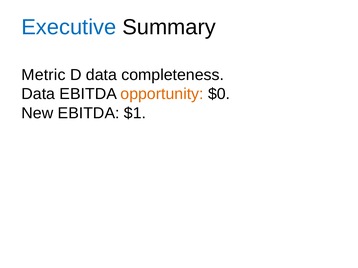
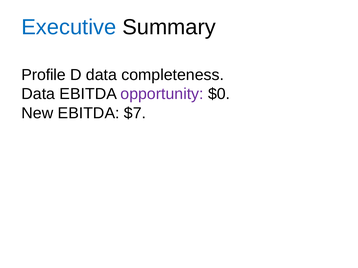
Metric: Metric -> Profile (44, 75)
opportunity colour: orange -> purple (162, 94)
$1: $1 -> $7 (135, 113)
